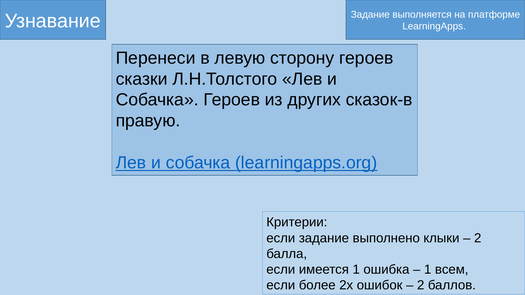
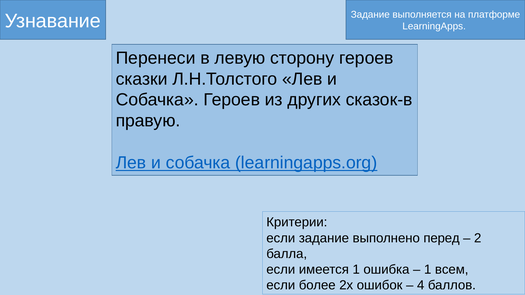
клыки: клыки -> перед (442, 238)
2: 2 -> 4 (421, 286)
